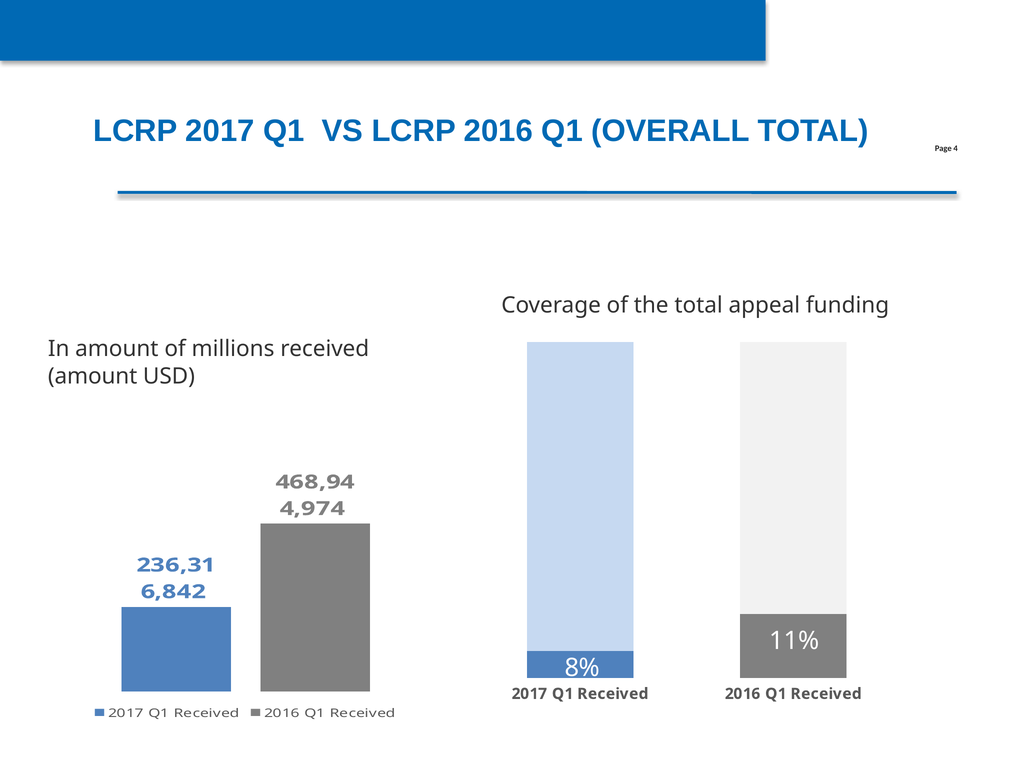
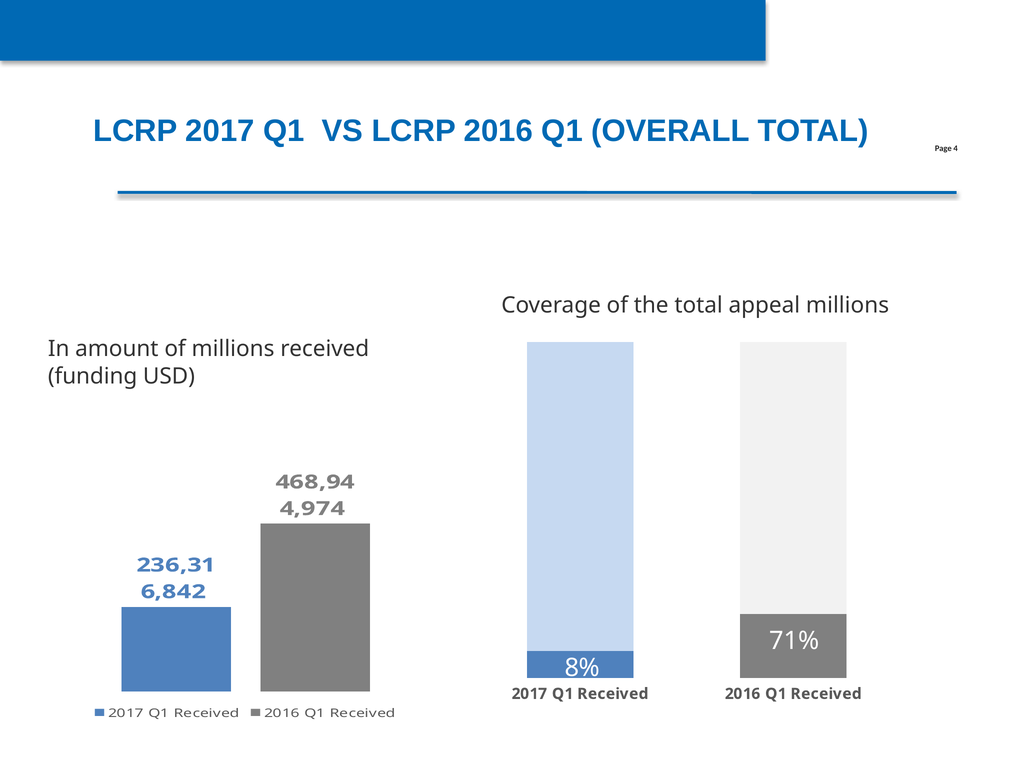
appeal funding: funding -> millions (848, 305)
amount: amount -> funding (93, 376)
11%: 11% -> 71% (794, 641)
